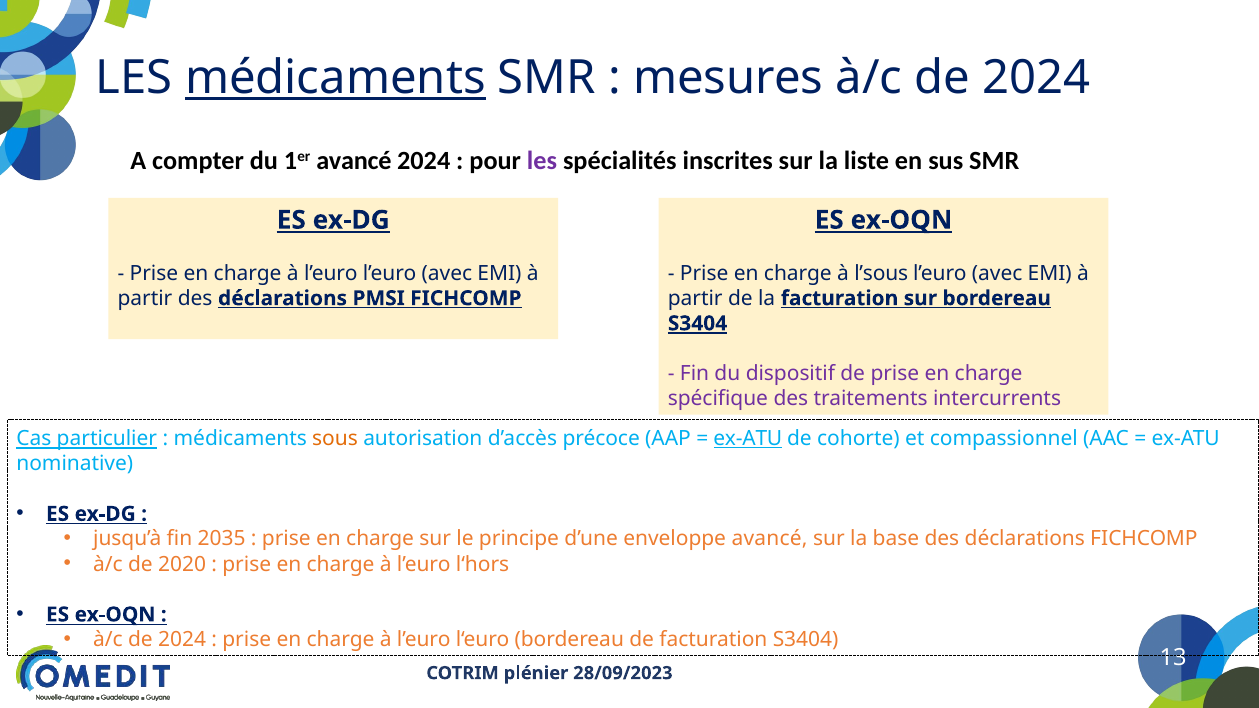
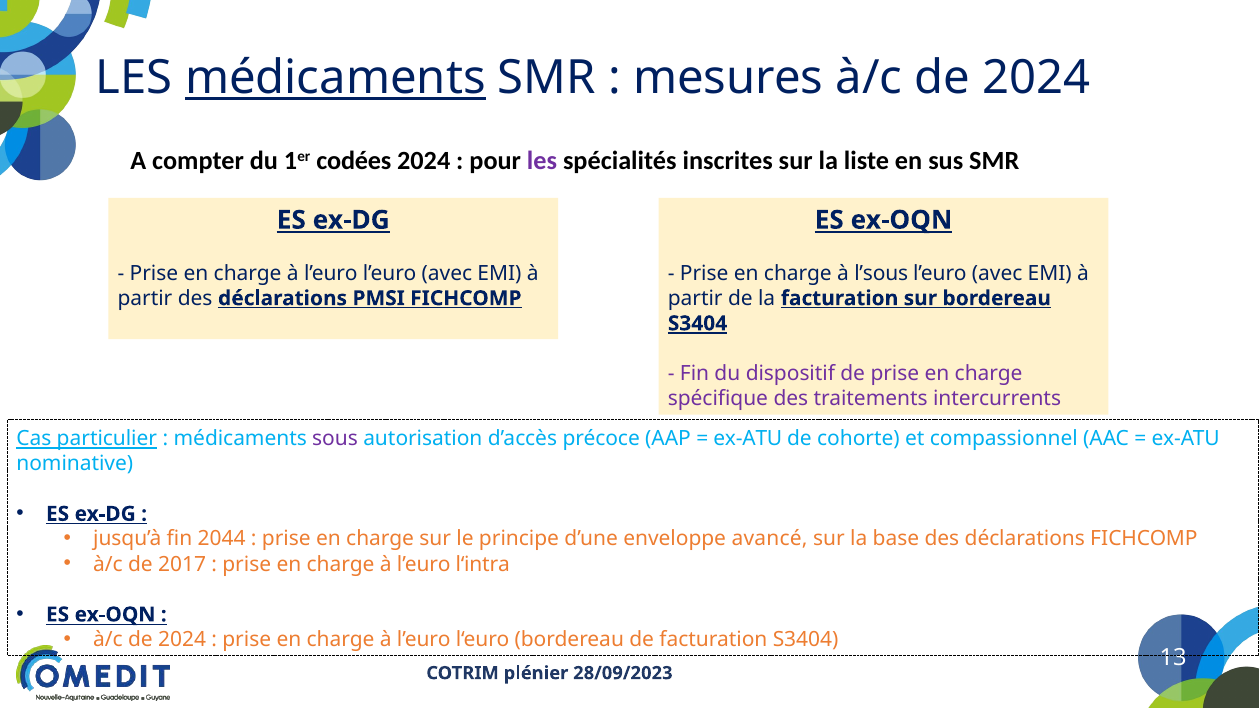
1er avancé: avancé -> codées (354, 161)
sous colour: orange -> purple (335, 439)
ex-ATU underline: present -> none (748, 439)
2035: 2035 -> 2044 (222, 539)
2020: 2020 -> 2017 (182, 564)
l‘hors: l‘hors -> l‘intra (483, 564)
